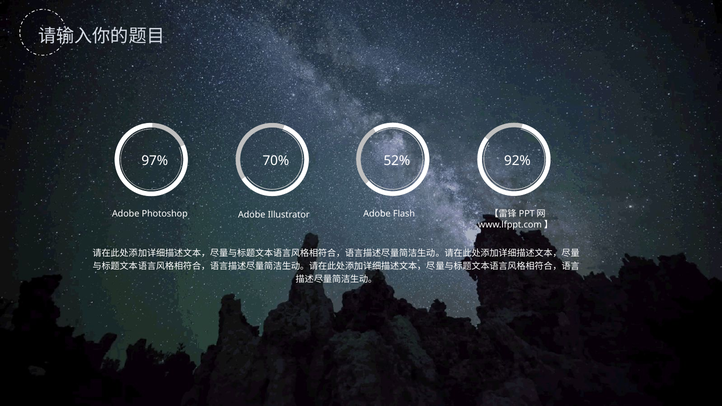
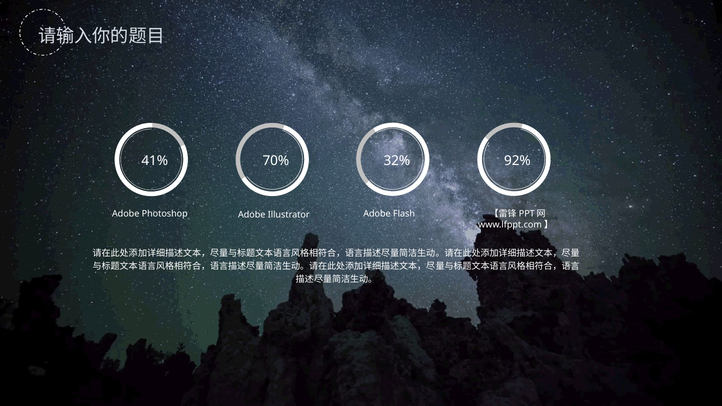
97%: 97% -> 41% (155, 161)
52%: 52% -> 32% (397, 161)
